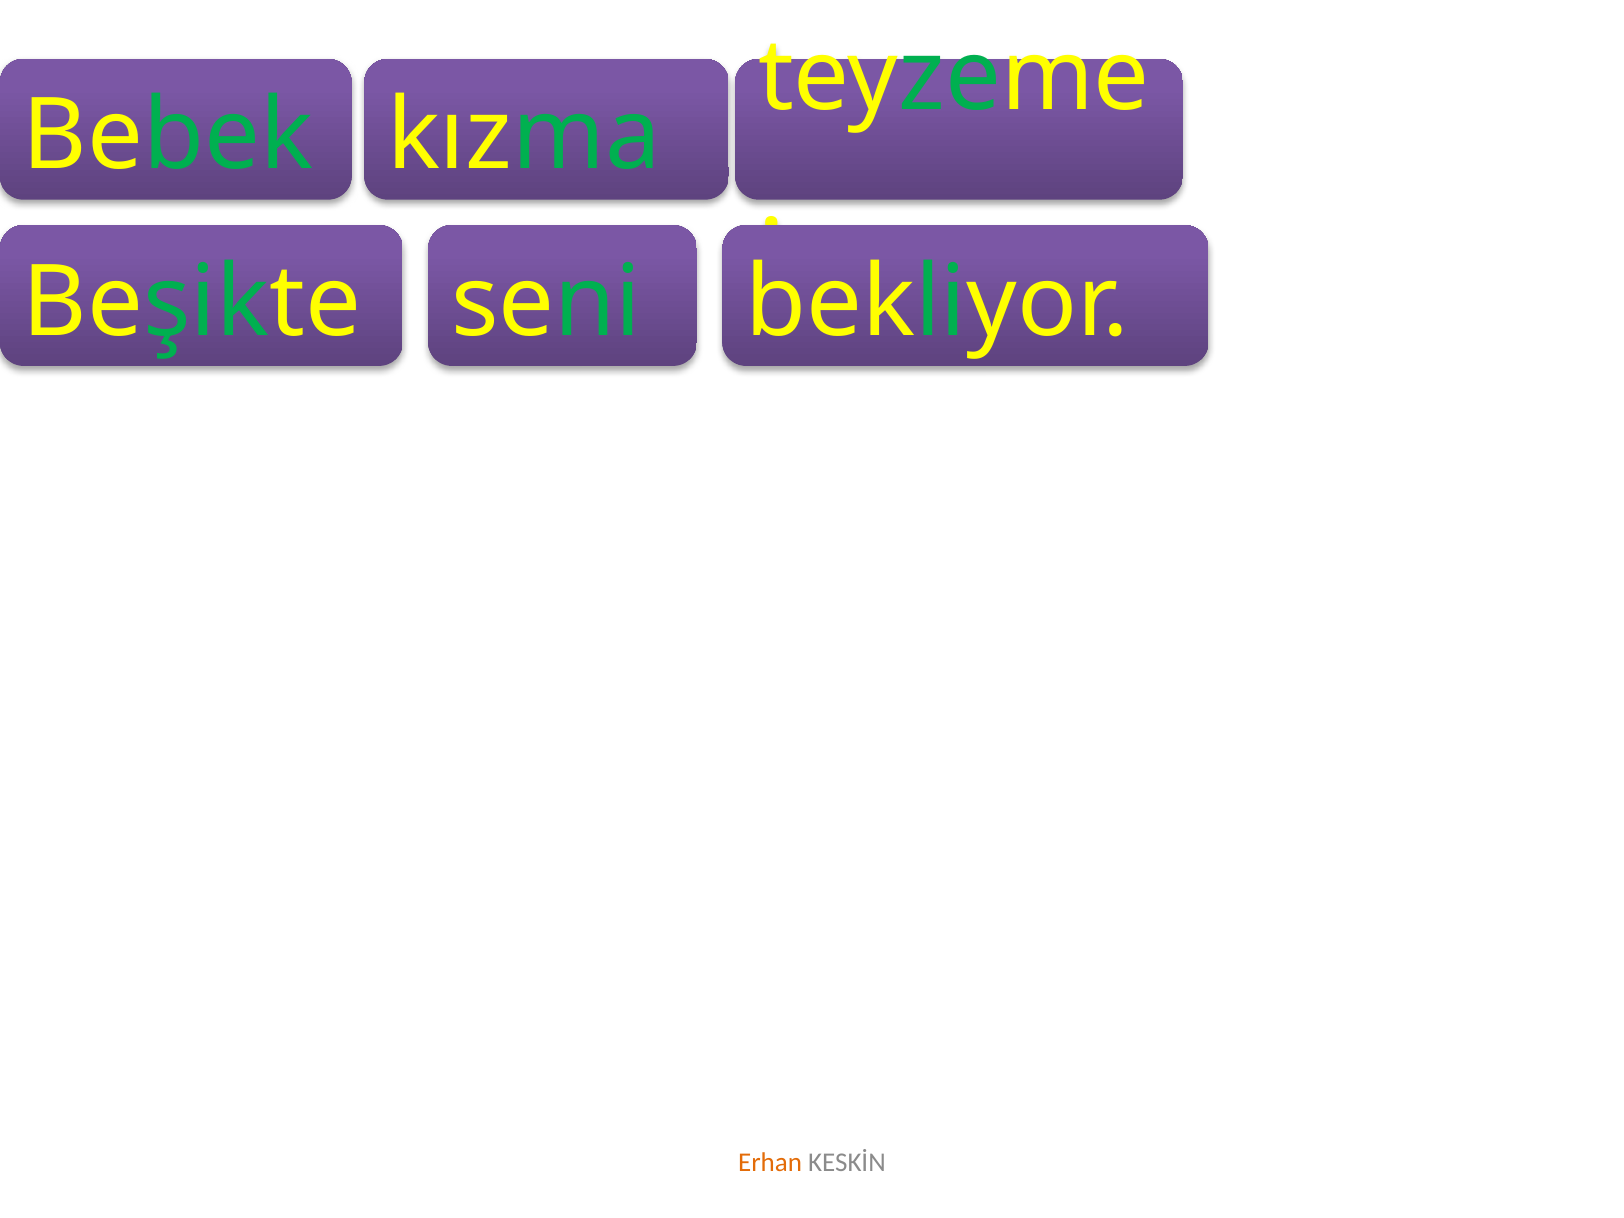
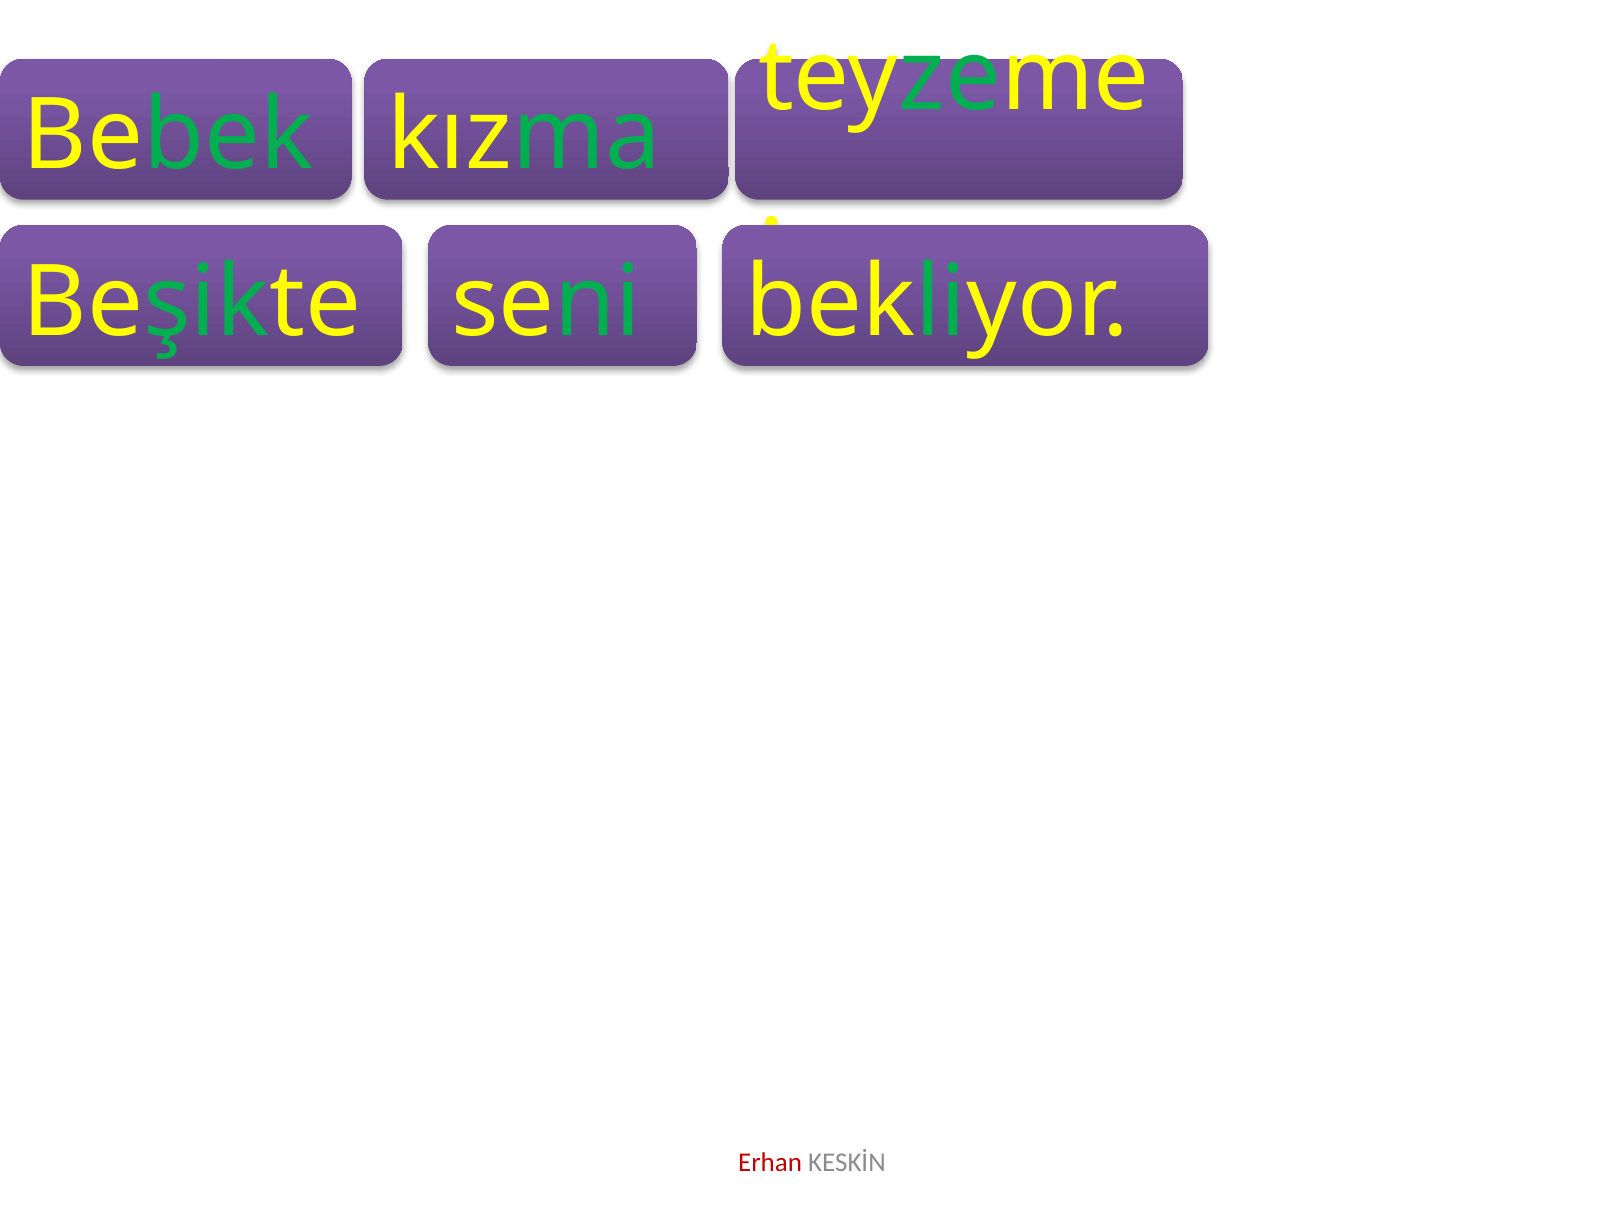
Erhan colour: orange -> red (770, 1163)
